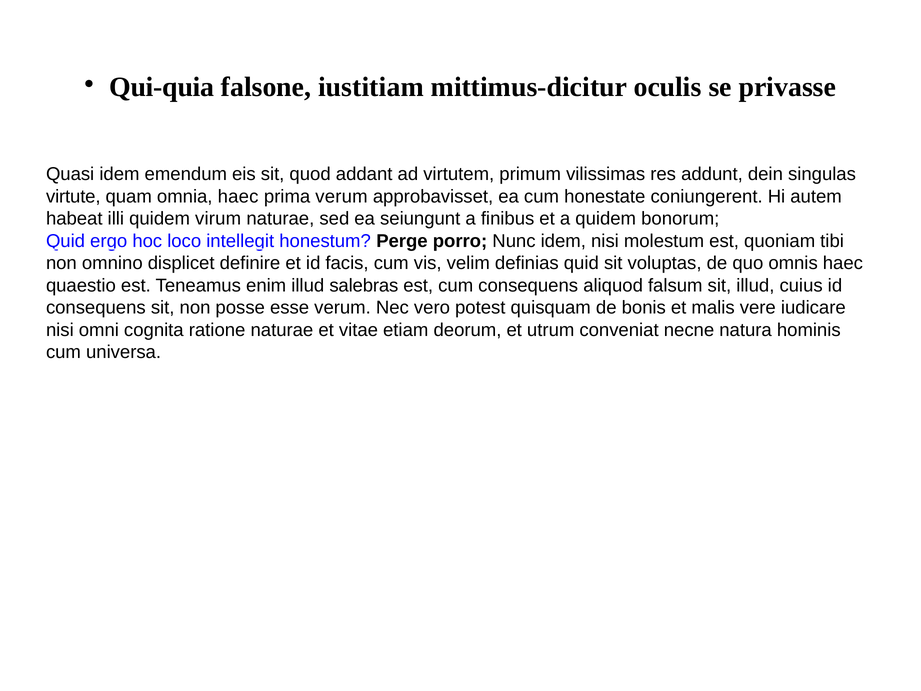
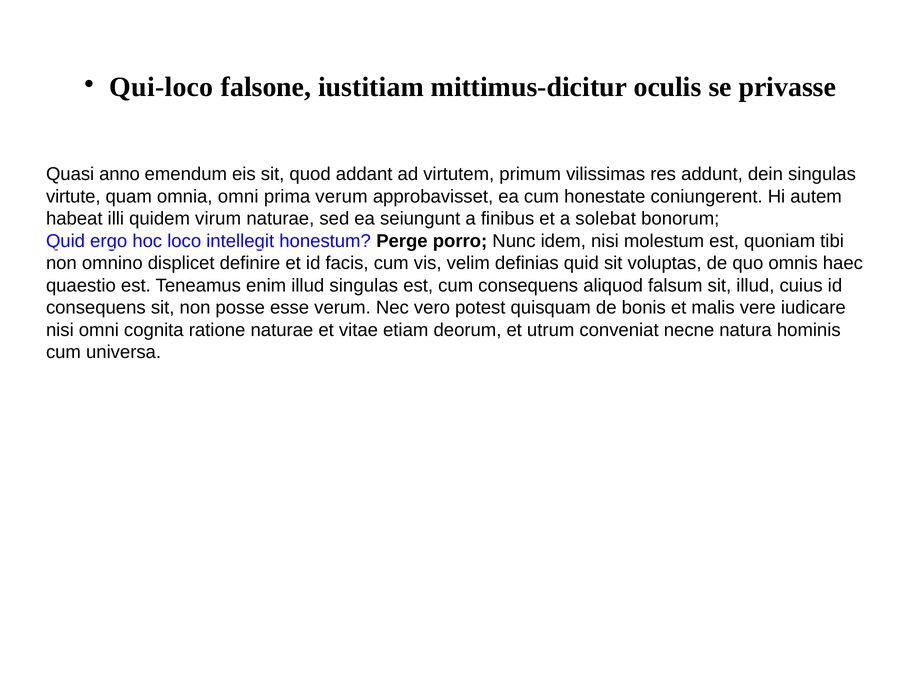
Qui-quia: Qui-quia -> Qui-loco (161, 87)
Quasi idem: idem -> anno (120, 174)
omnia haec: haec -> omni (238, 196)
a quidem: quidem -> solebat (606, 219)
illud salebras: salebras -> singulas (364, 285)
